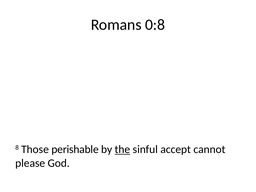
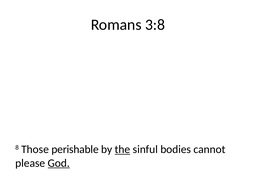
0:8: 0:8 -> 3:8 (155, 25)
accept: accept -> bodies (176, 149)
God underline: none -> present (59, 163)
